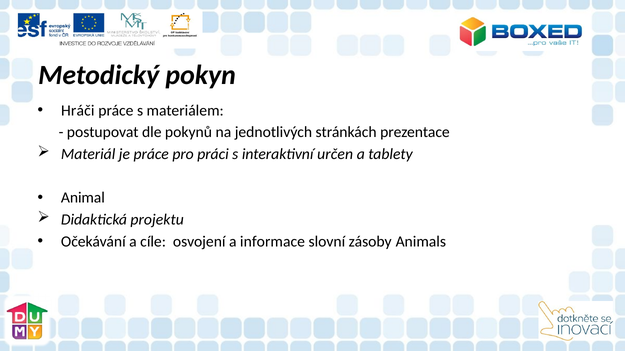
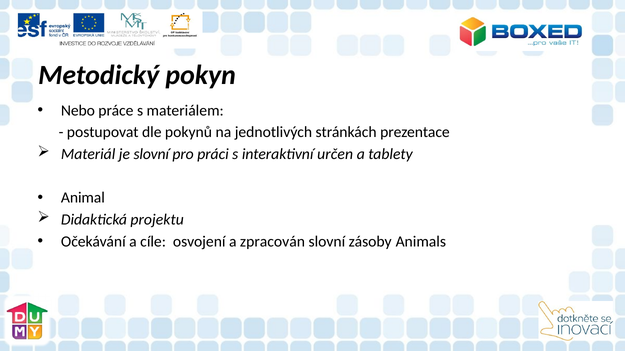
Hráči: Hráči -> Nebo (78, 111)
je práce: práce -> slovní (151, 154)
informace: informace -> zpracován (273, 242)
